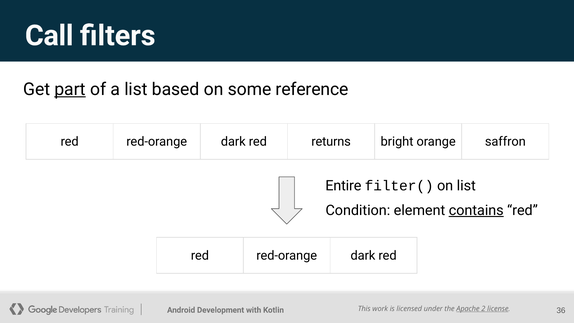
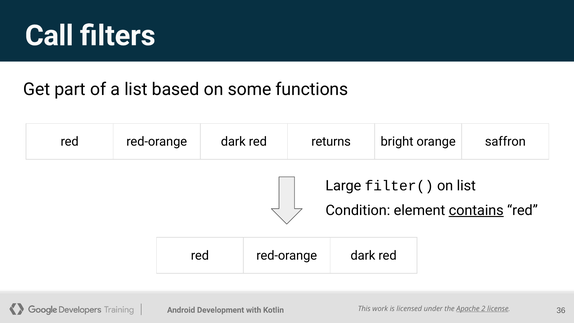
part underline: present -> none (70, 89)
reference: reference -> functions (312, 89)
Entire: Entire -> Large (343, 186)
